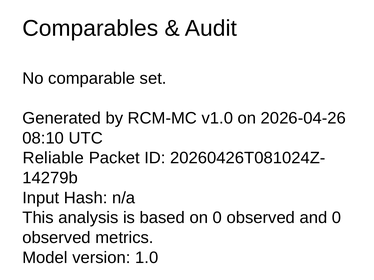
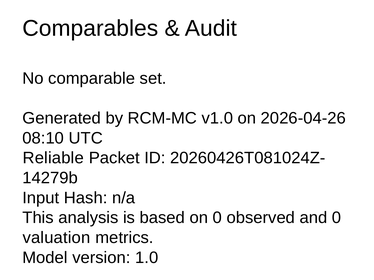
observed: observed -> valuation (56, 238)
